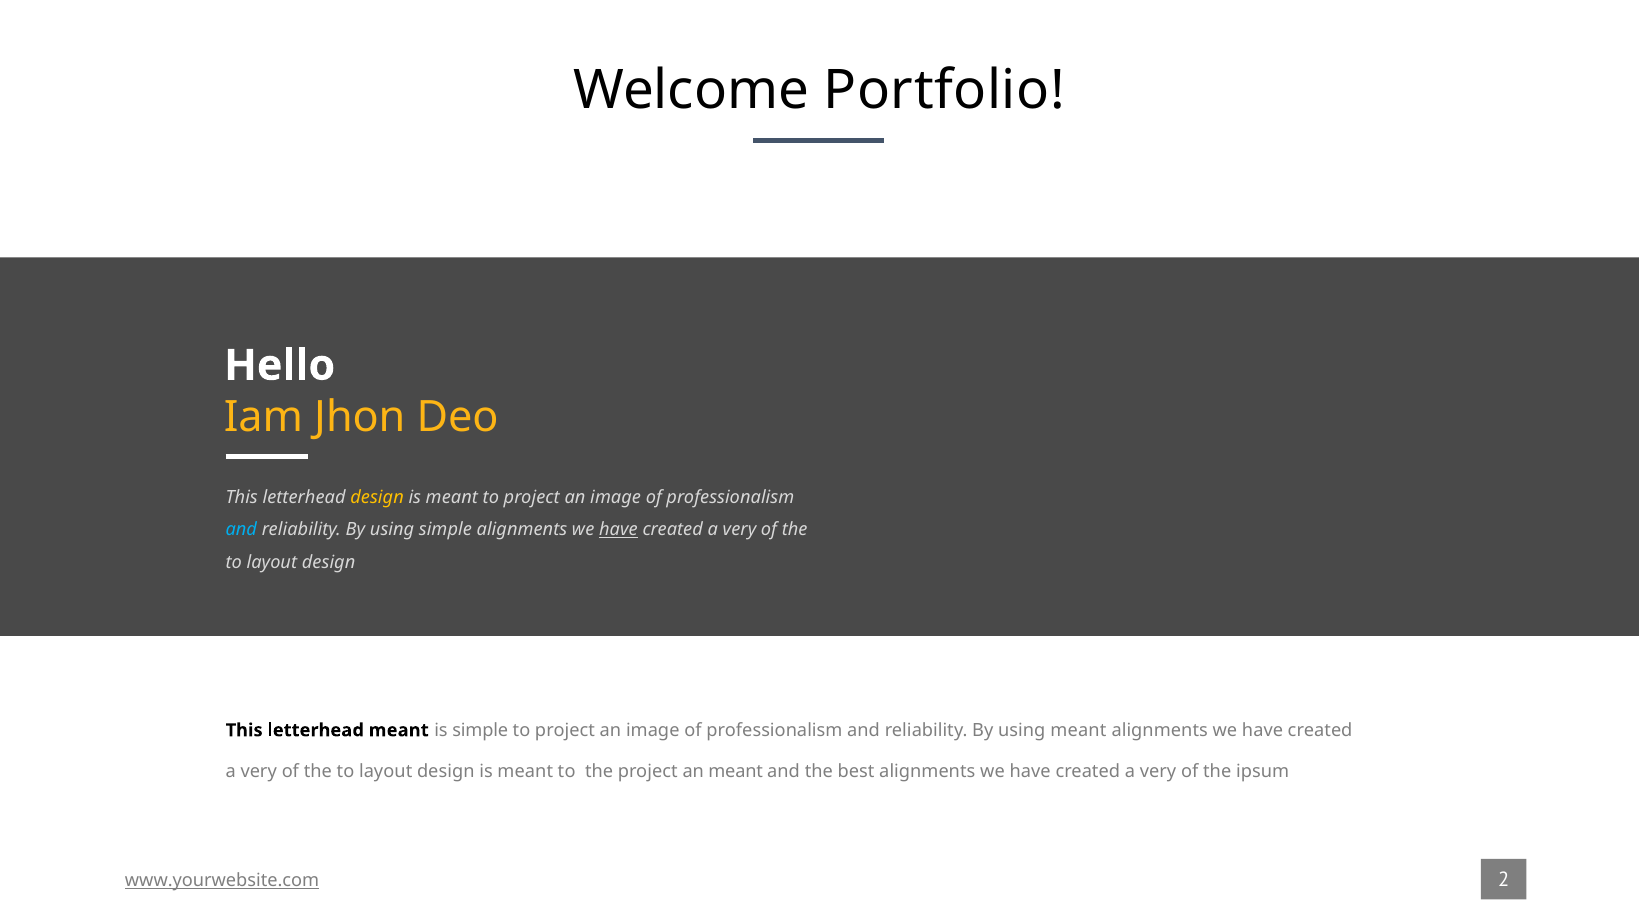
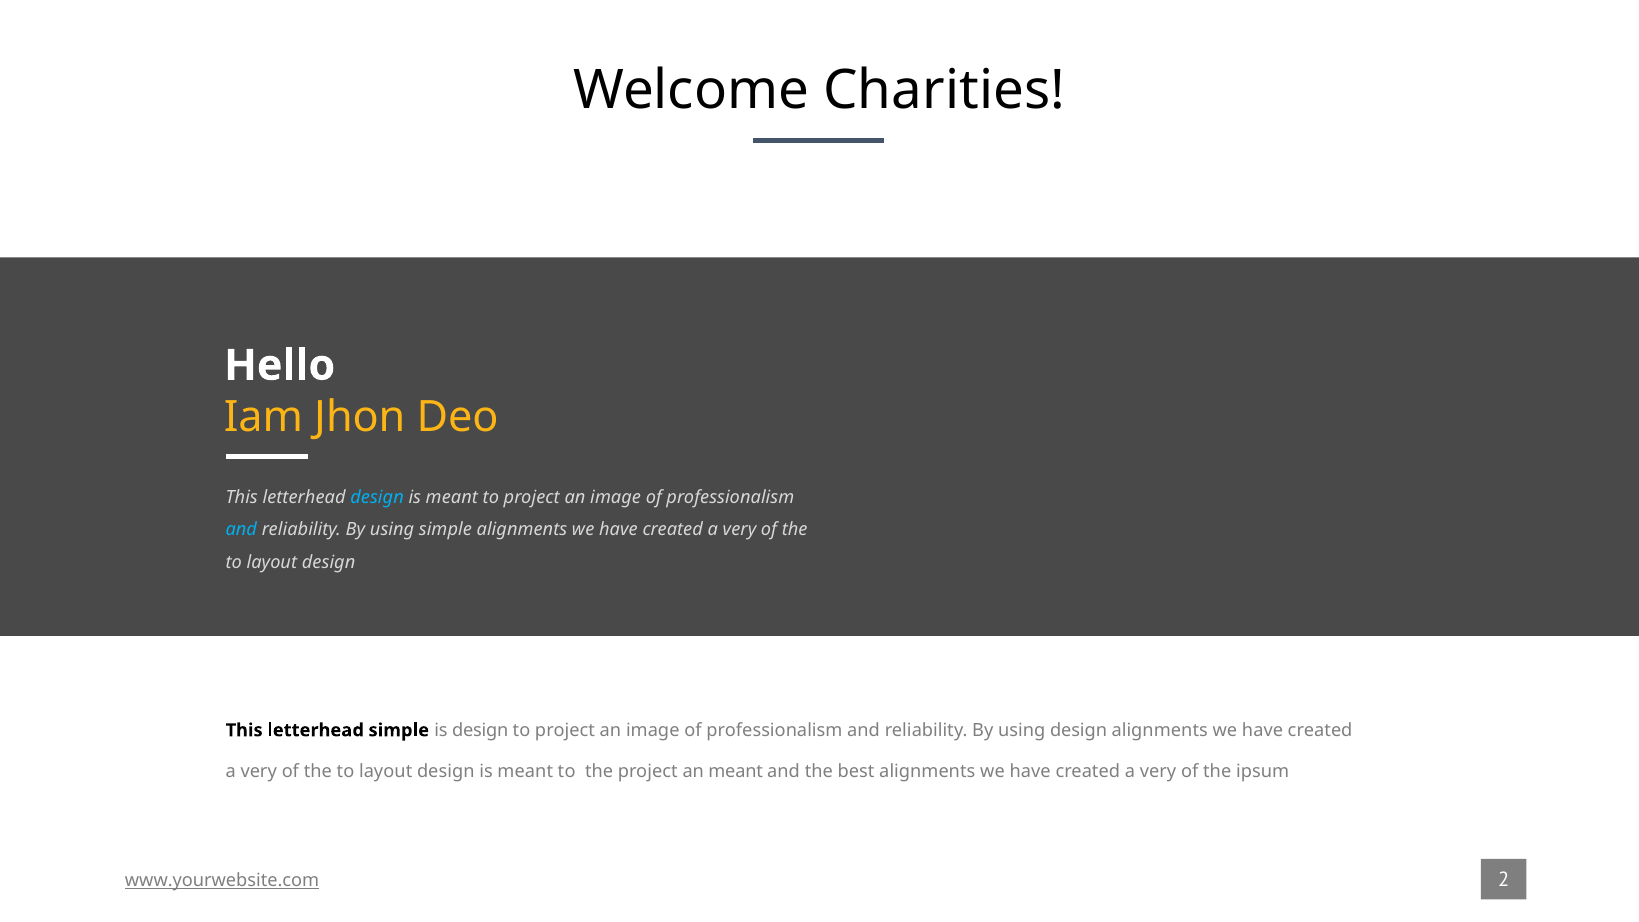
Portfolio: Portfolio -> Charities (944, 91)
design colour: yellow -> light blue (377, 497)
have underline: present -> none (618, 530)
letterhead meant: meant -> simple (399, 730)
is simple: simple -> design (480, 730)
using meant: meant -> design (1079, 730)
